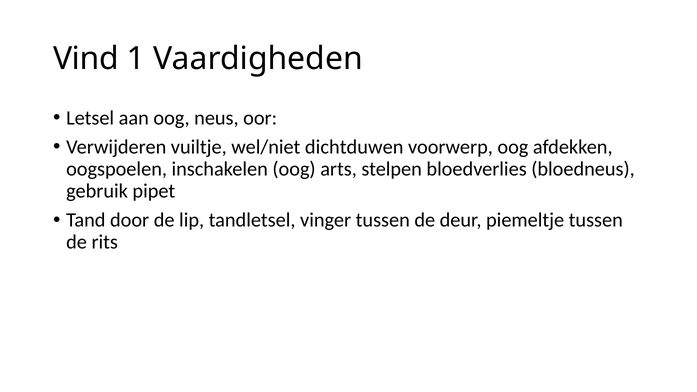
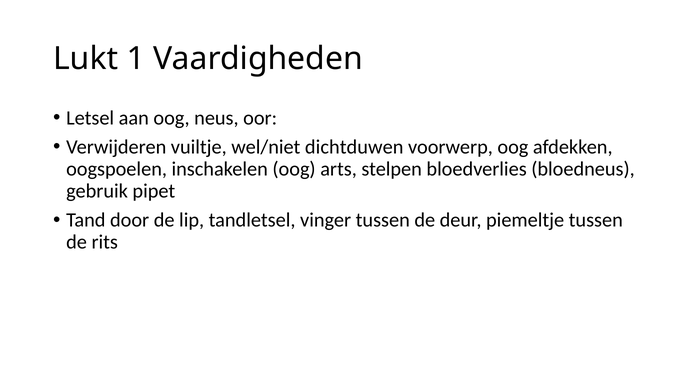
Vind: Vind -> Lukt (86, 59)
